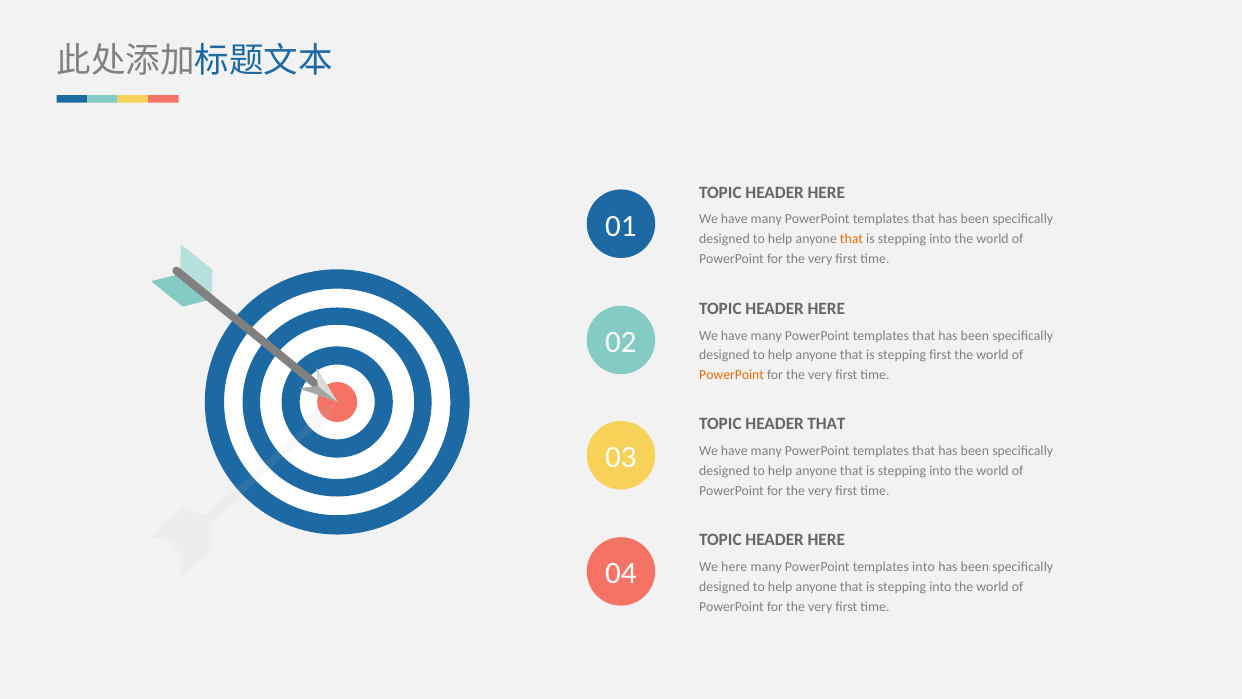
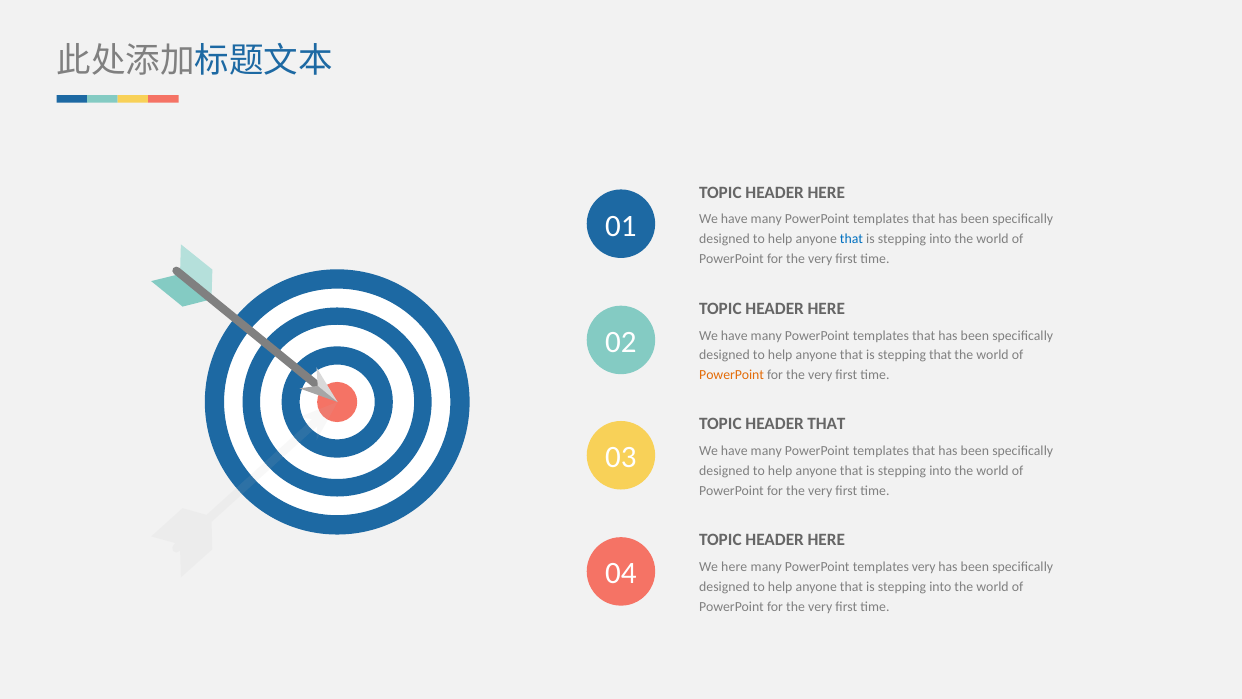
that colour: orange -> blue (851, 239)
stepping first: first -> that (940, 355)
templates into: into -> very (924, 567)
